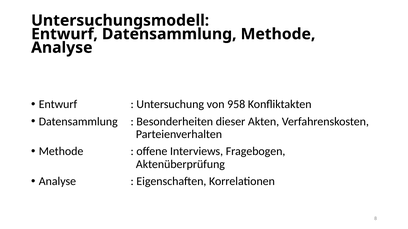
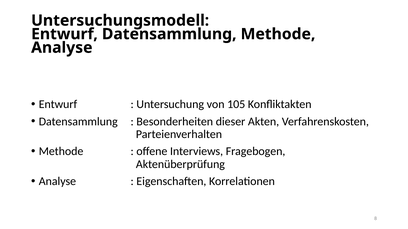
958: 958 -> 105 (236, 105)
